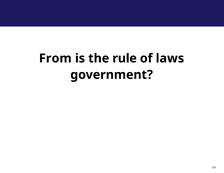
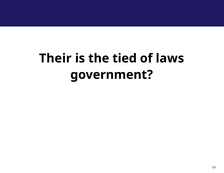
From: From -> Their (55, 58)
rule: rule -> tied (125, 58)
